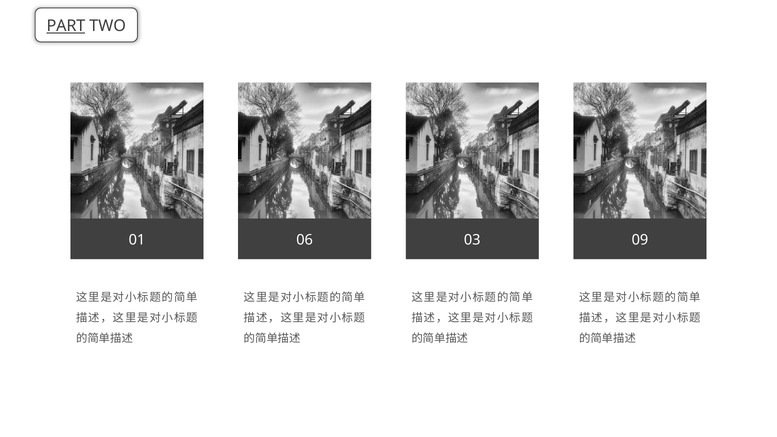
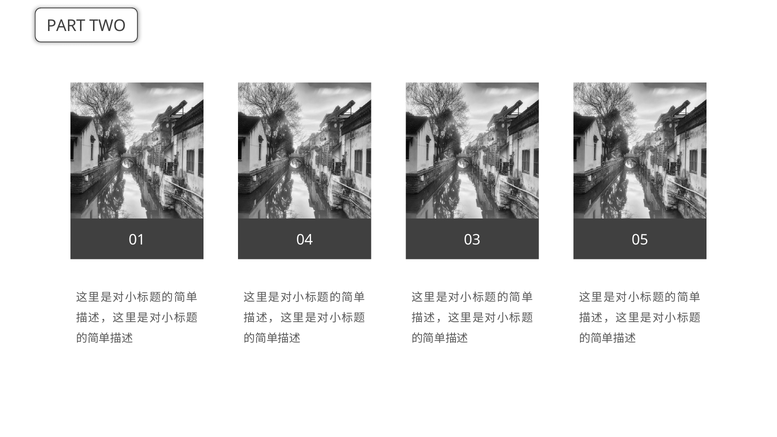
PART underline: present -> none (66, 26)
06: 06 -> 04 (305, 240)
09: 09 -> 05 (640, 240)
